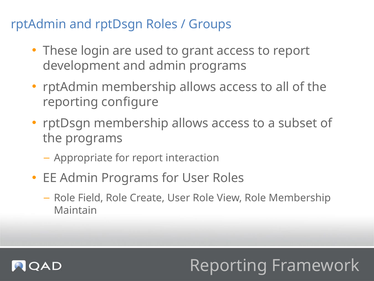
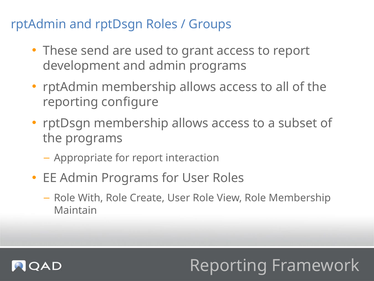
login: login -> send (95, 51)
Field: Field -> With (90, 198)
